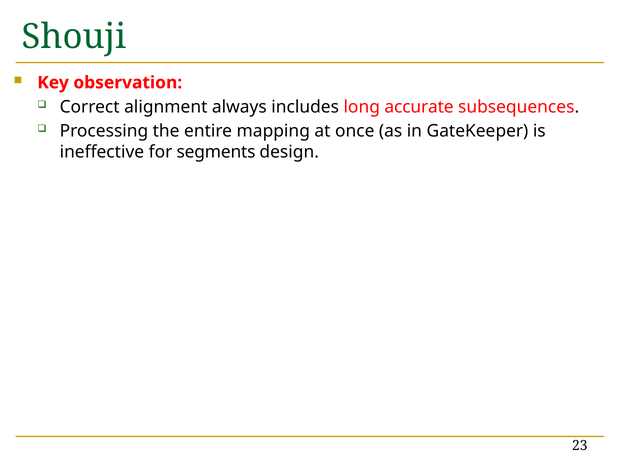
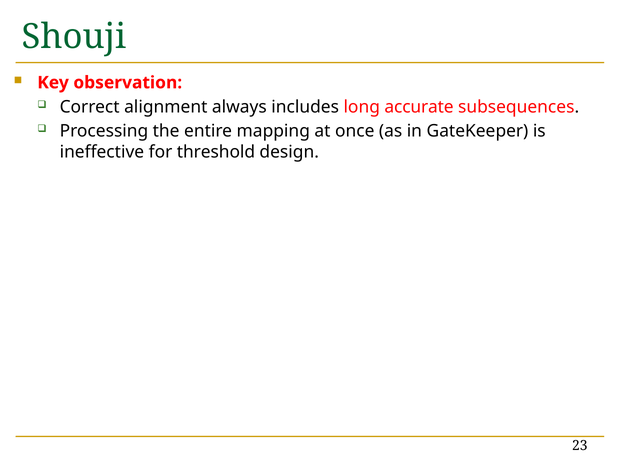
segments: segments -> threshold (216, 152)
